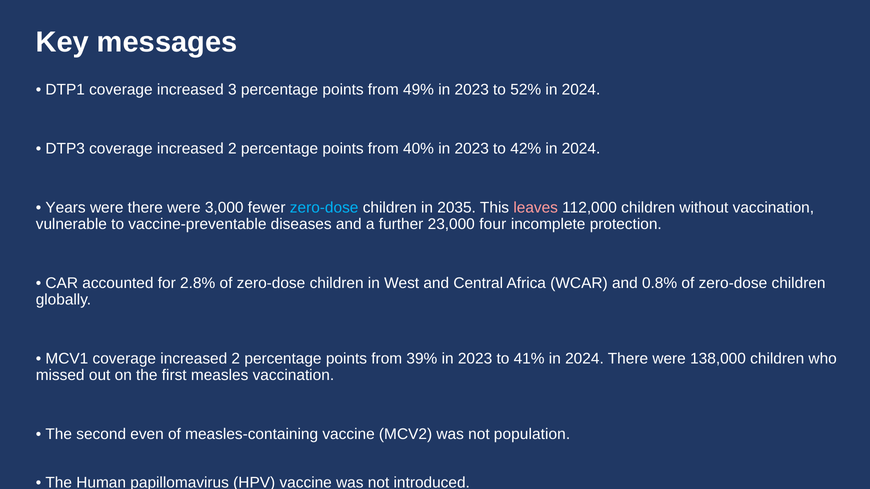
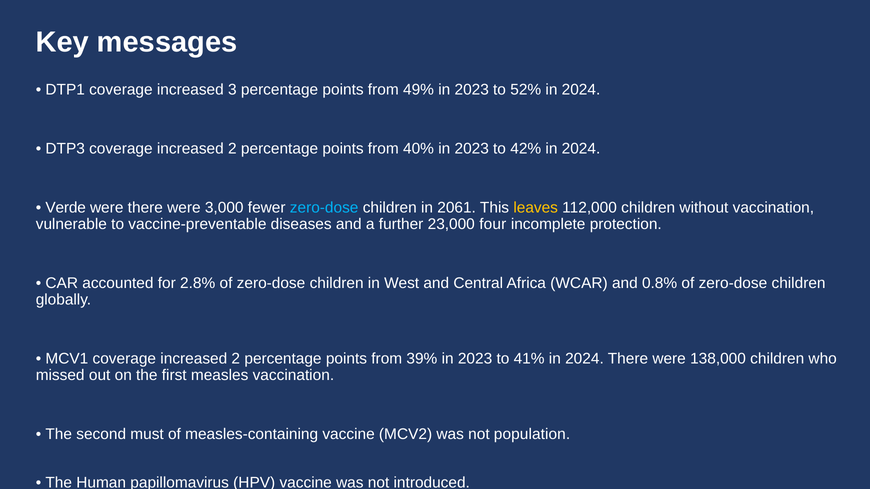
Years: Years -> Verde (66, 208)
2035: 2035 -> 2061 (457, 208)
leaves colour: pink -> yellow (536, 208)
even: even -> must (147, 435)
